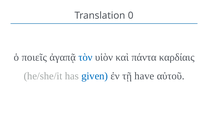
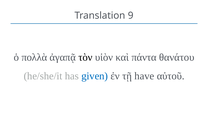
0: 0 -> 9 (131, 15)
ποιεῖς: ποιεῖς -> πολλὰ (34, 57)
τὸν colour: blue -> black (85, 57)
καρδίαις: καρδίαις -> θανάτου (177, 57)
